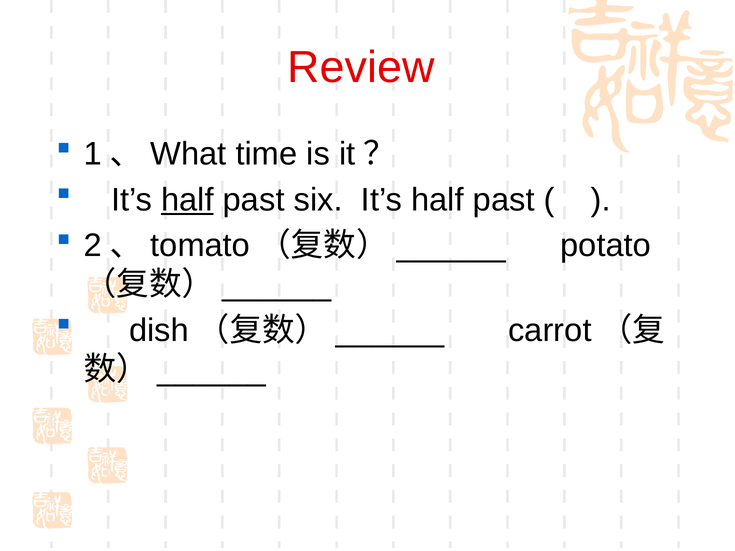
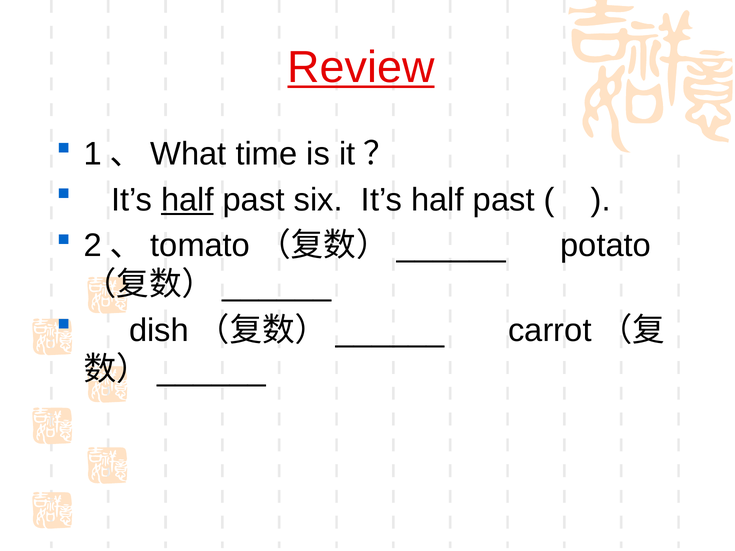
Review underline: none -> present (361, 67)
